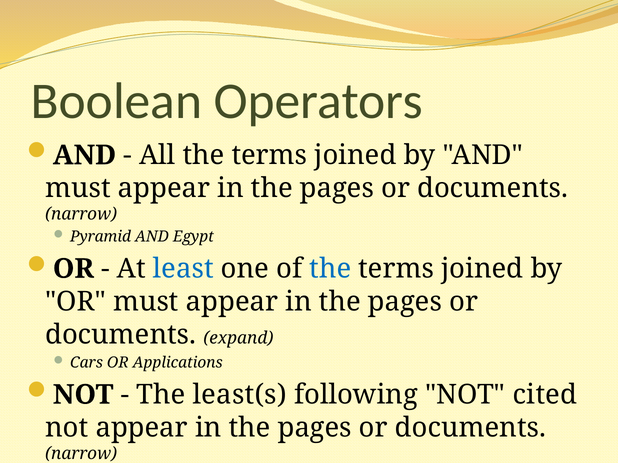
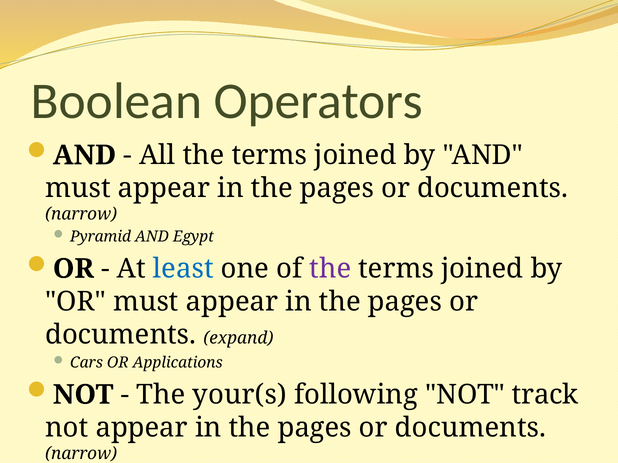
the colour: blue -> purple (330, 269)
least(s: least(s -> your(s (240, 395)
cited: cited -> track (545, 395)
